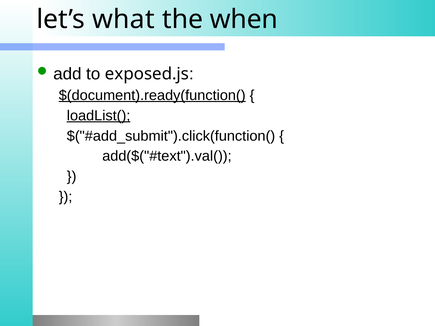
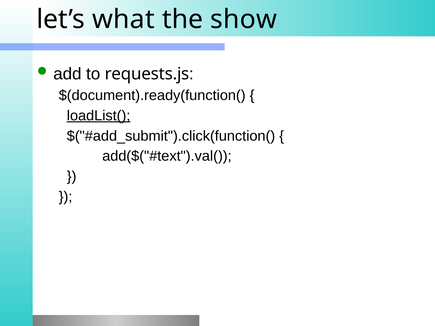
when: when -> show (244, 19)
exposed.js: exposed.js -> requests.js (147, 74)
$(document).ready(function( underline: present -> none (152, 95)
